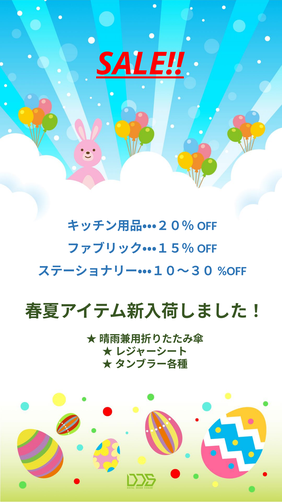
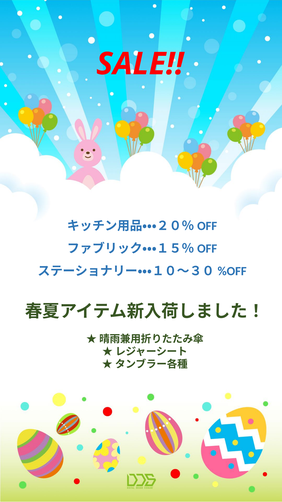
SALE underline: present -> none (140, 64)
